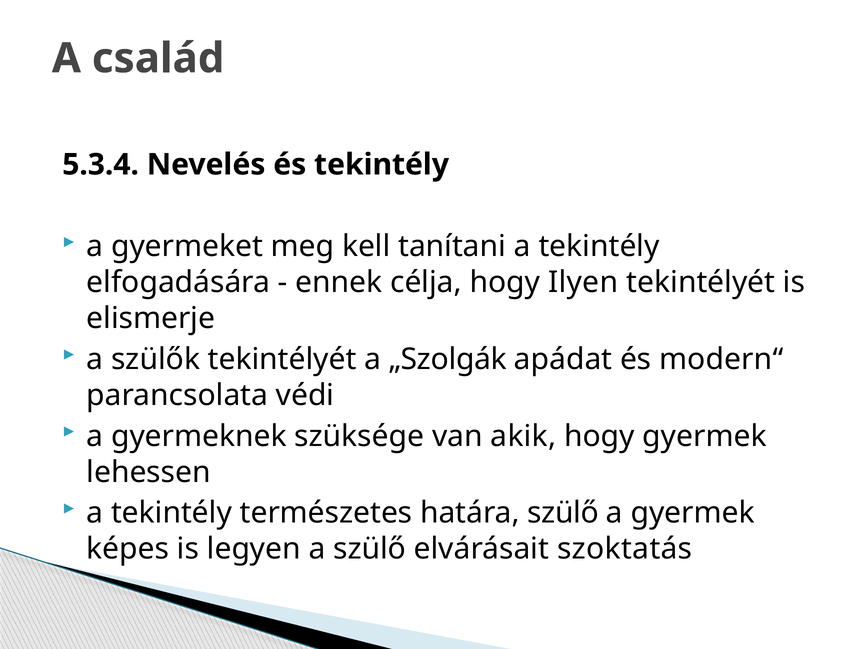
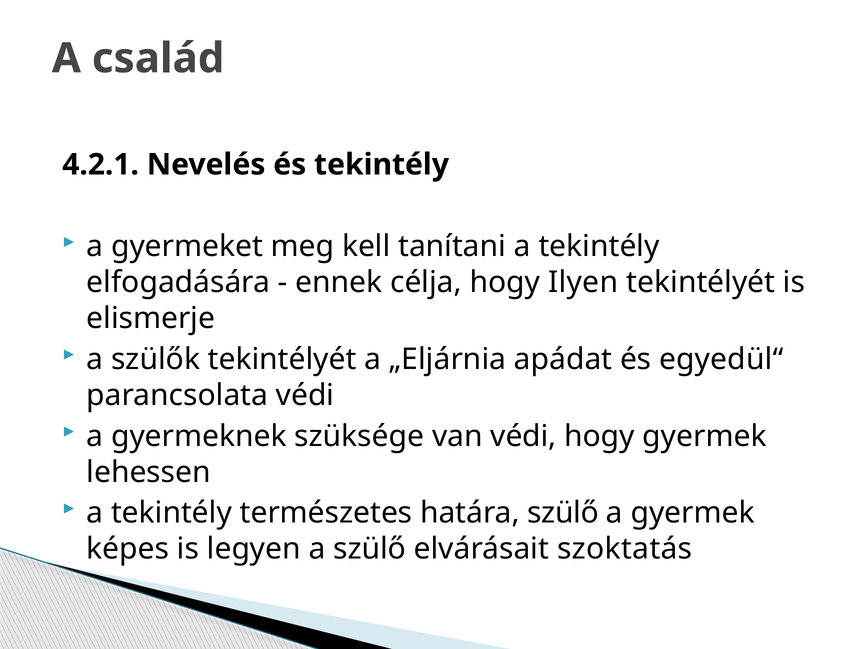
5.3.4: 5.3.4 -> 4.2.1 (101, 165)
„Szolgák: „Szolgák -> „Eljárnia (448, 359)
modern“: modern“ -> egyedül“ (721, 359)
van akik: akik -> védi (523, 436)
